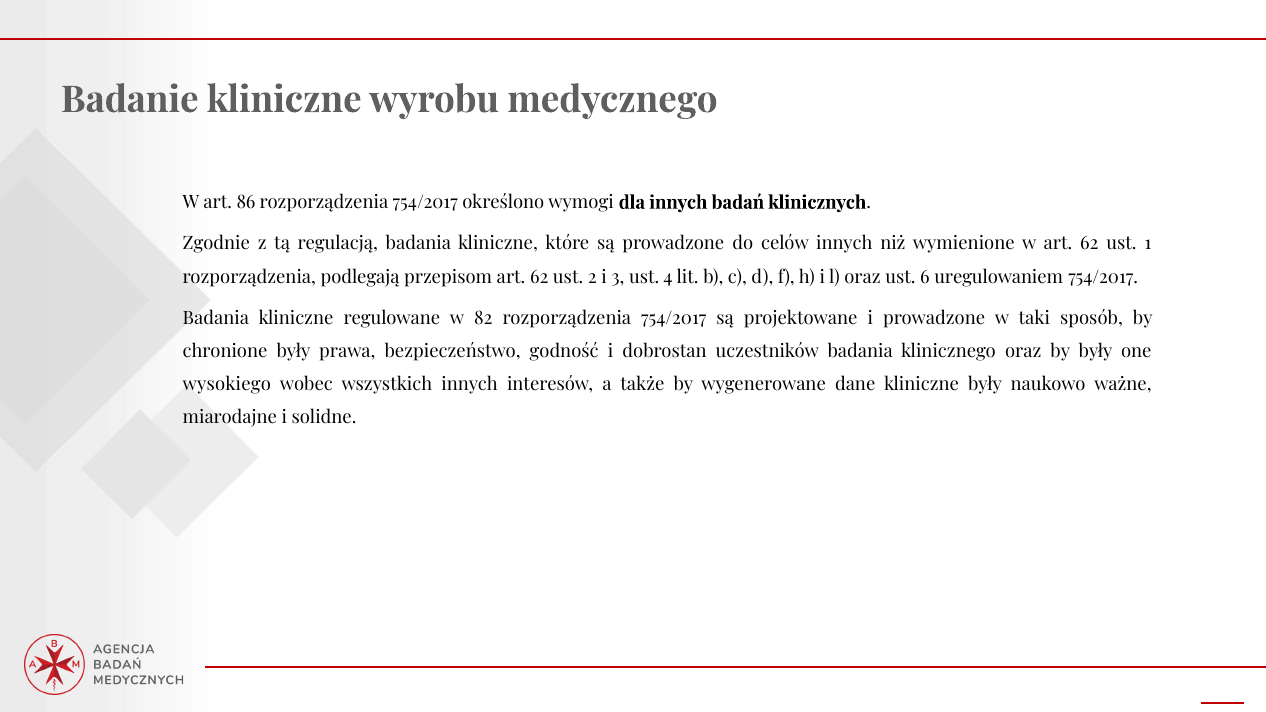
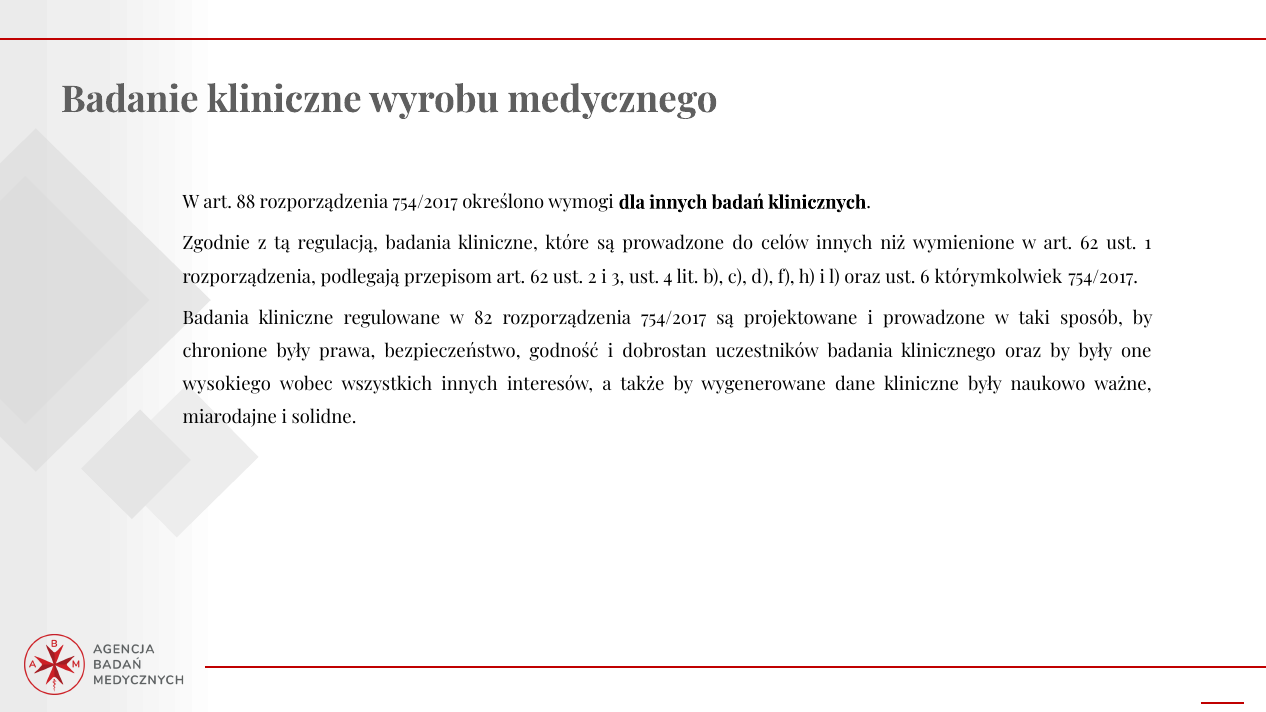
86: 86 -> 88 (246, 203)
uregulowaniem: uregulowaniem -> którymkolwiek (998, 277)
